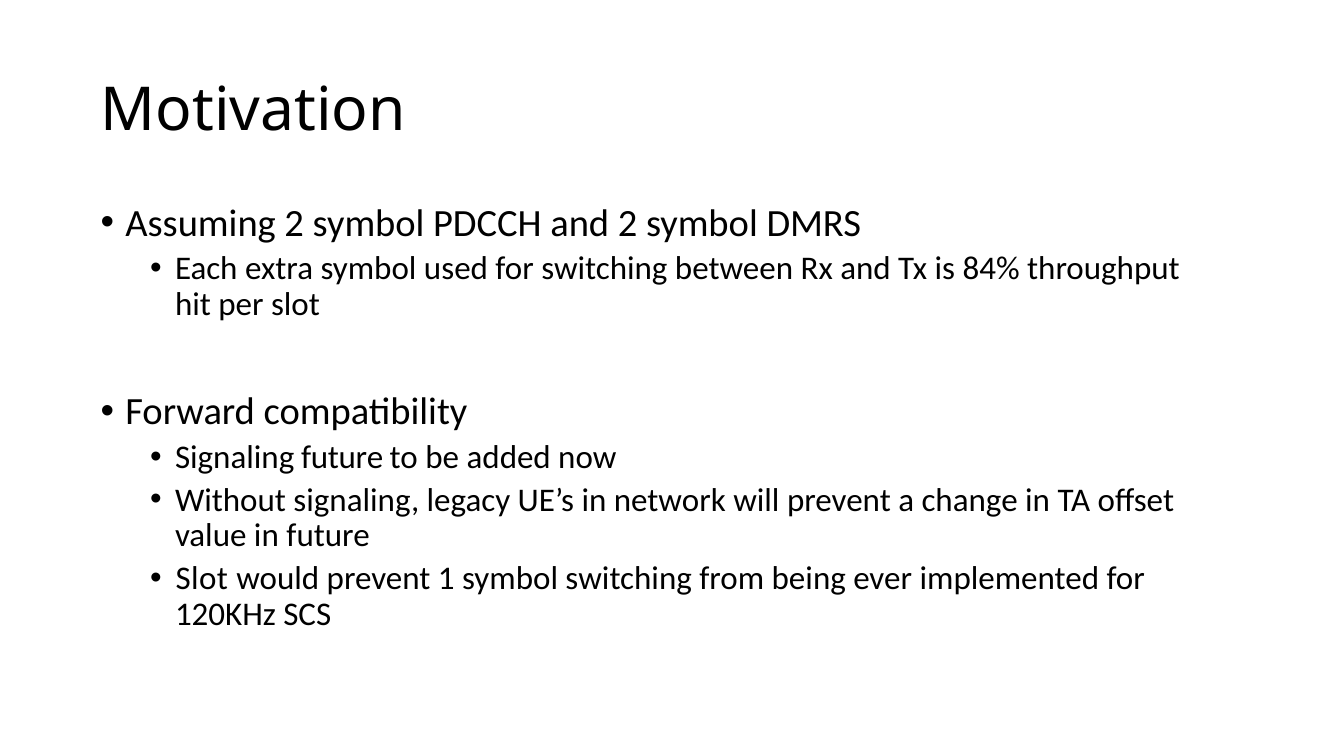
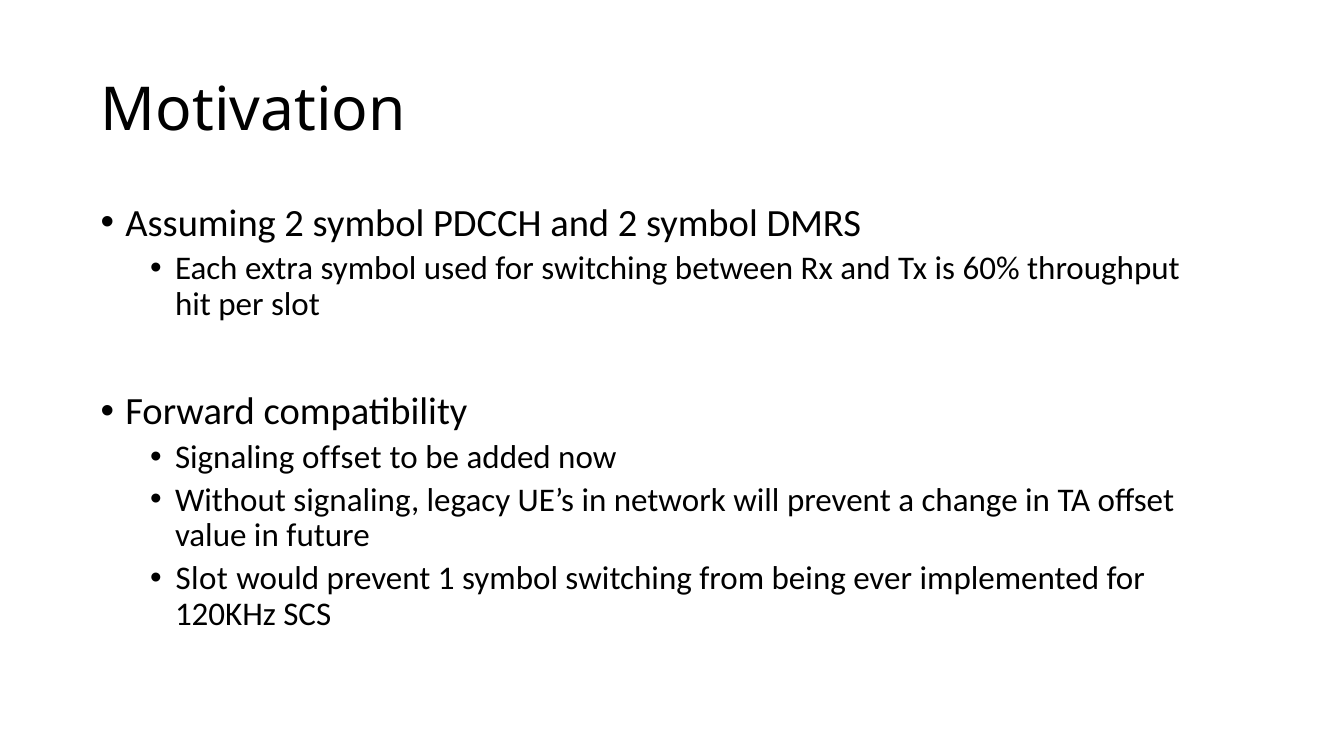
84%: 84% -> 60% (991, 269)
Signaling future: future -> offset (342, 458)
